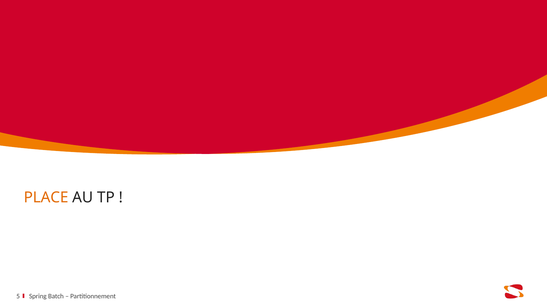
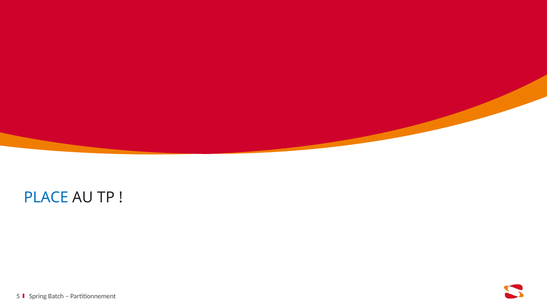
PLACE colour: orange -> blue (46, 197)
